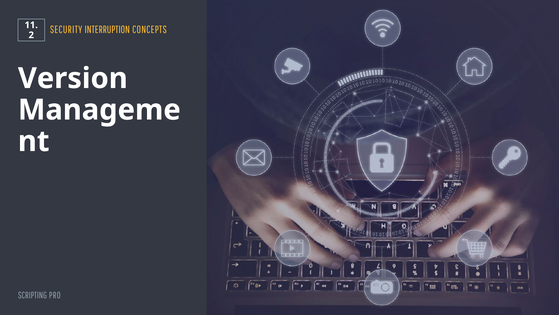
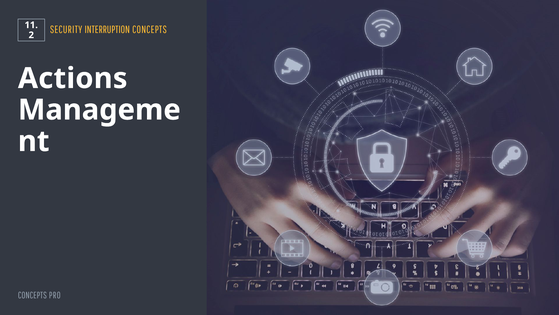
Version: Version -> Actions (73, 78)
SCRIPTING: SCRIPTING -> CONCEPTS (32, 295)
